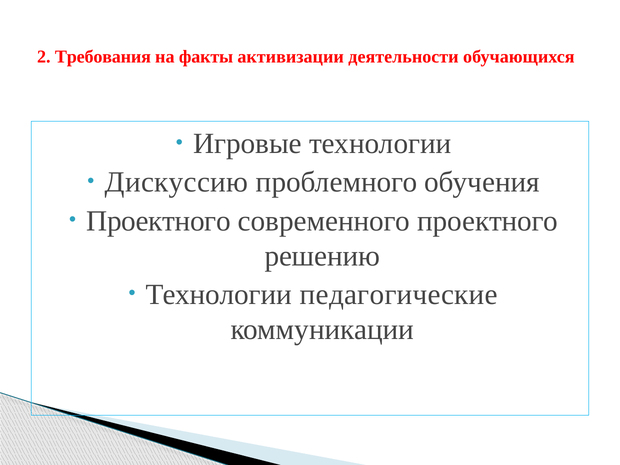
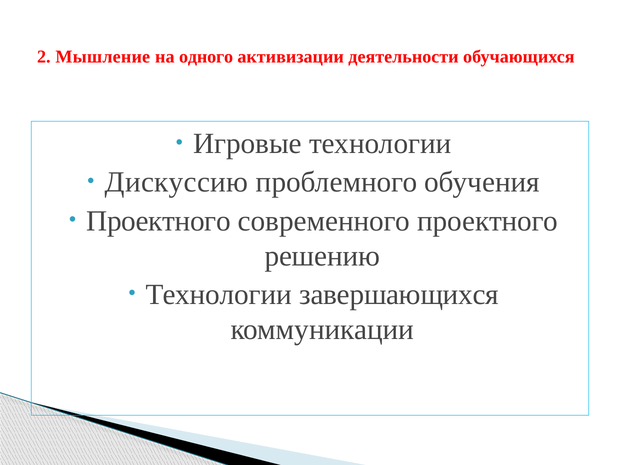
Требования: Требования -> Мышление (103, 57)
факты: факты -> одного (206, 57)
педагогические: педагогические -> завершающихся (399, 295)
